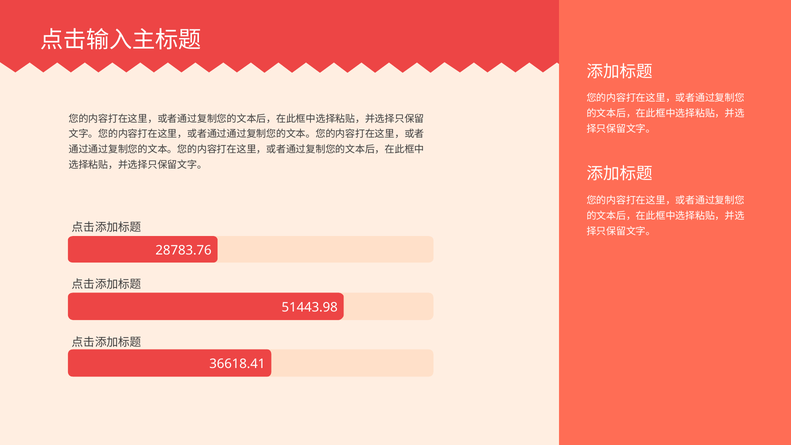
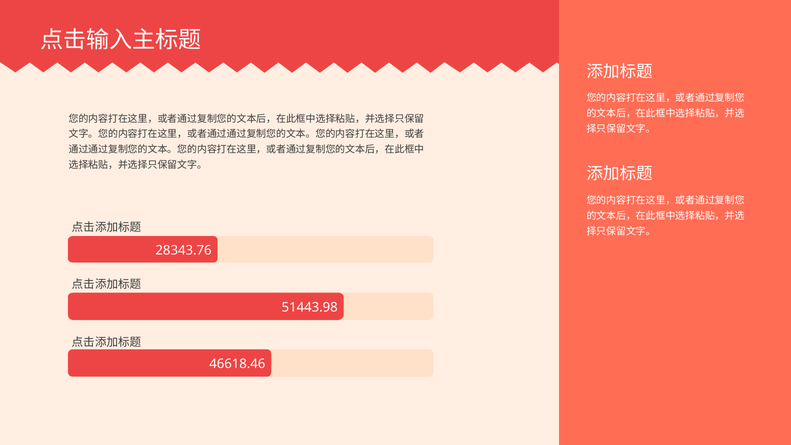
28783.76: 28783.76 -> 28343.76 (184, 250)
36618.41: 36618.41 -> 46618.46 (237, 364)
